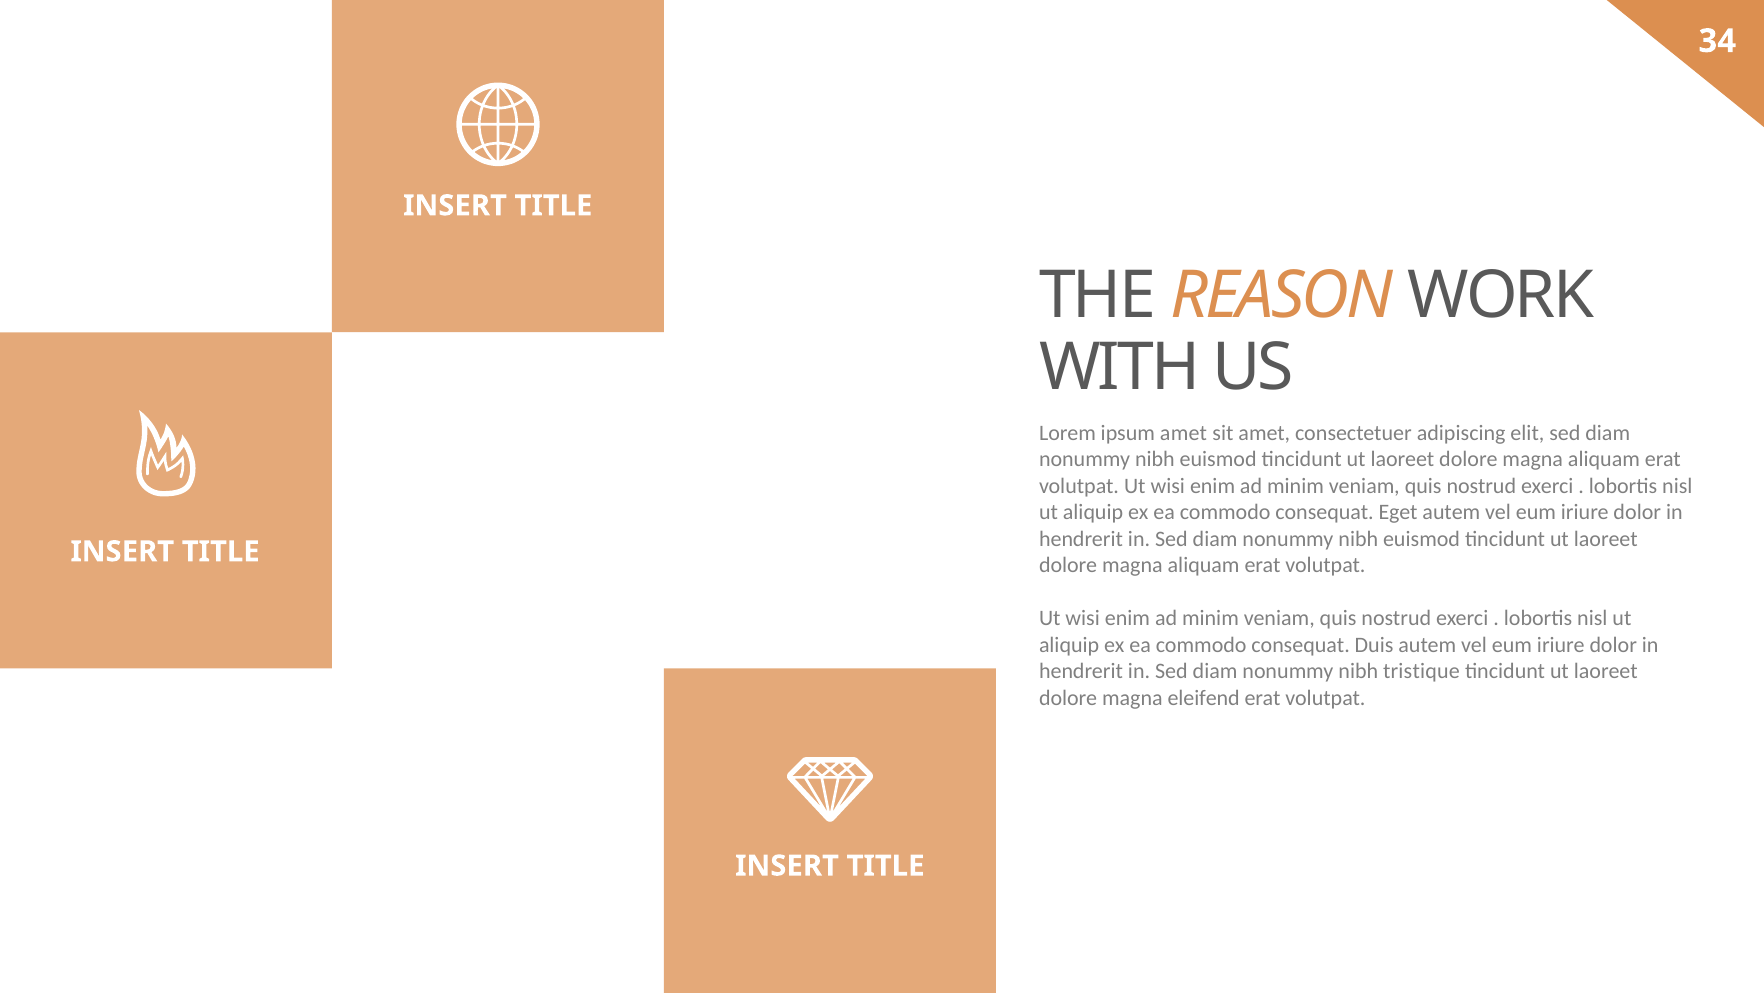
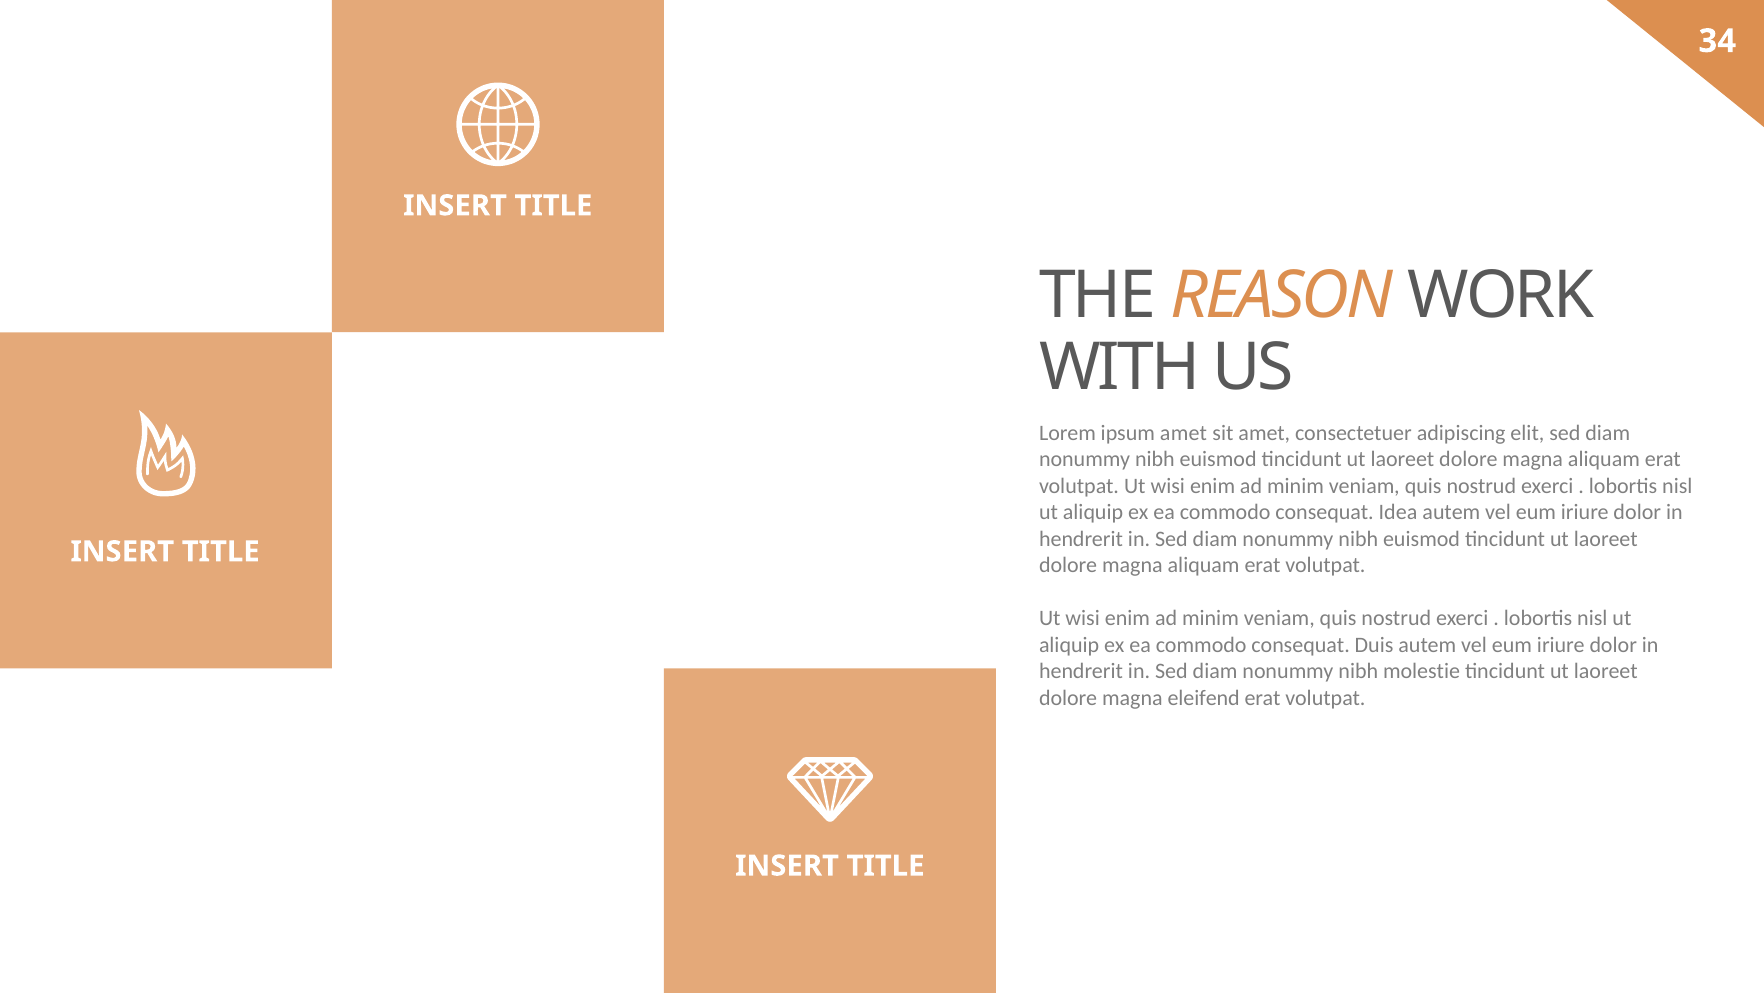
Eget: Eget -> Idea (1398, 512)
tristique: tristique -> molestie (1422, 671)
